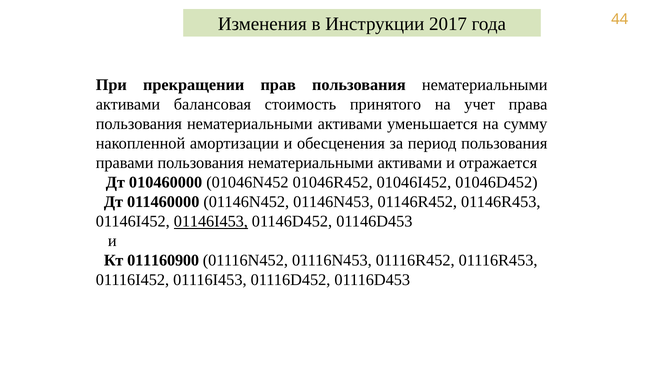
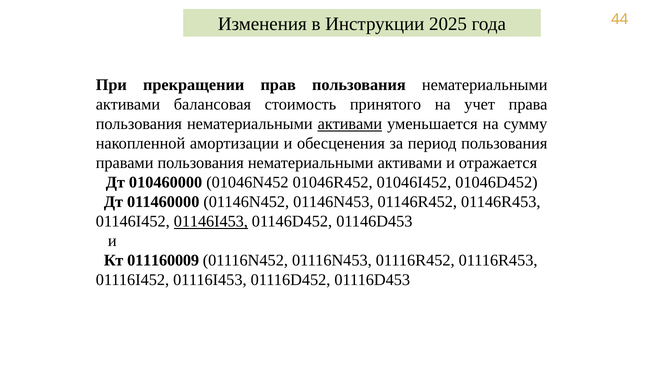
2017: 2017 -> 2025 (448, 24)
активами underline: none -> present (350, 124)
011160900: 011160900 -> 011160009 (163, 261)
